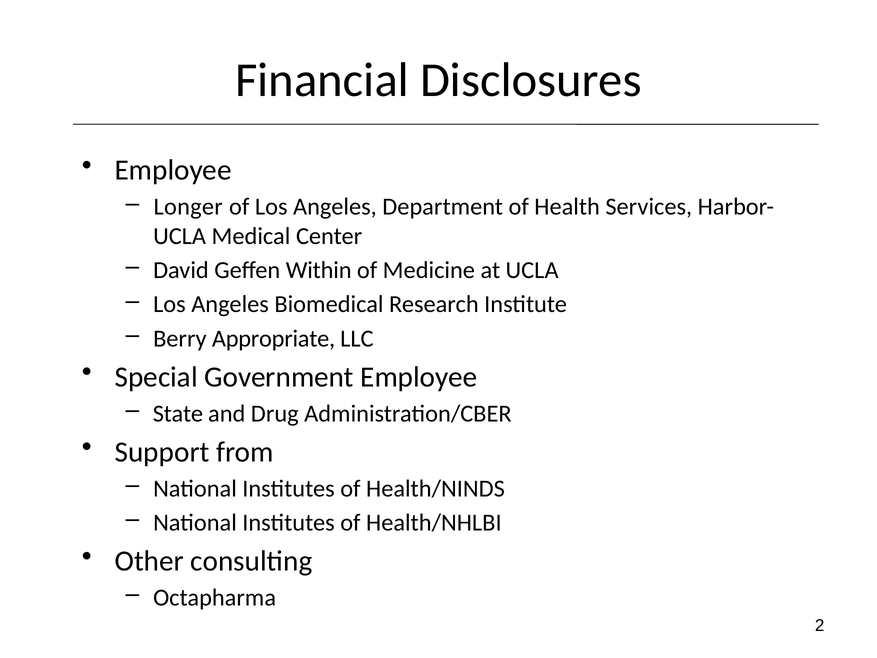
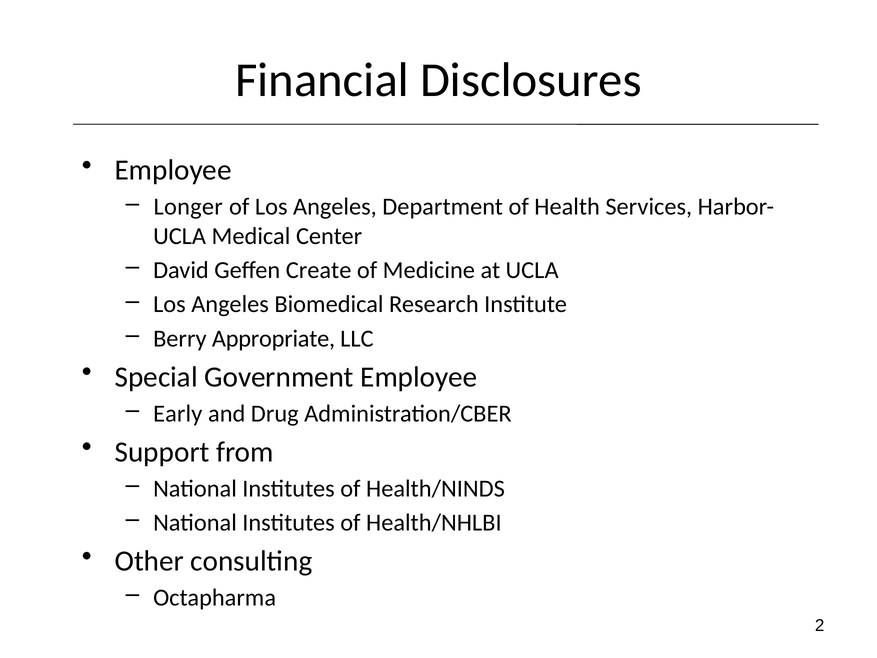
Within: Within -> Create (319, 270)
State: State -> Early (178, 413)
